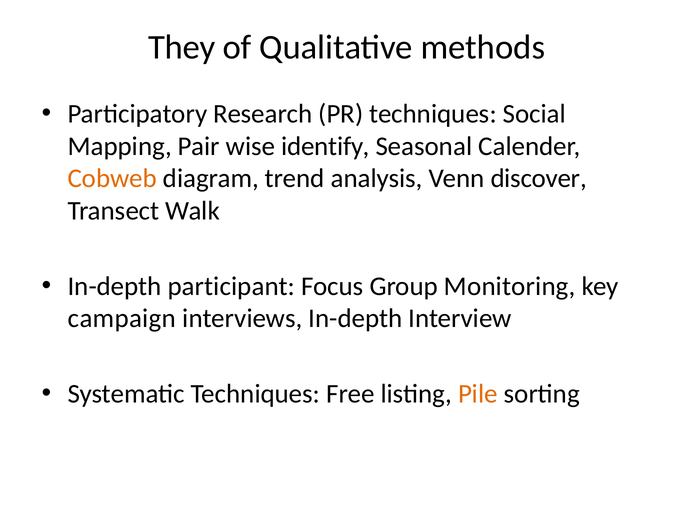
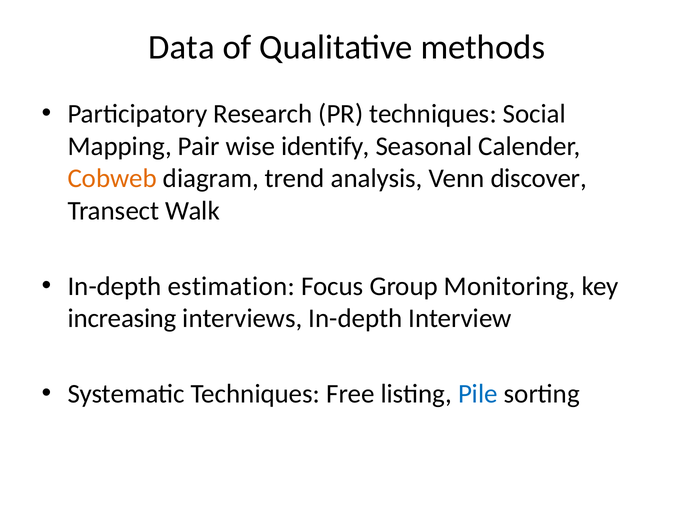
They: They -> Data (182, 48)
participant: participant -> estimation (231, 286)
campaign: campaign -> increasing (122, 319)
Pile colour: orange -> blue (478, 394)
